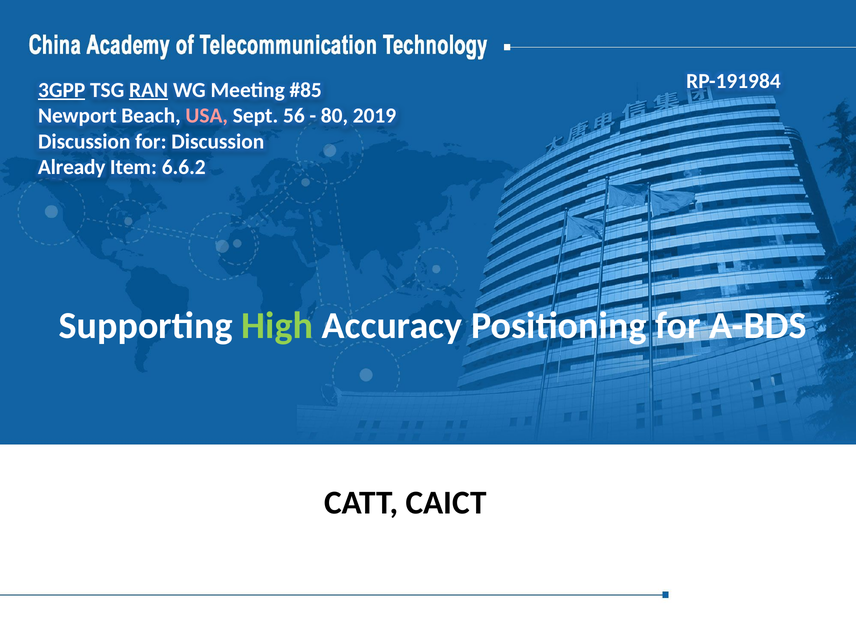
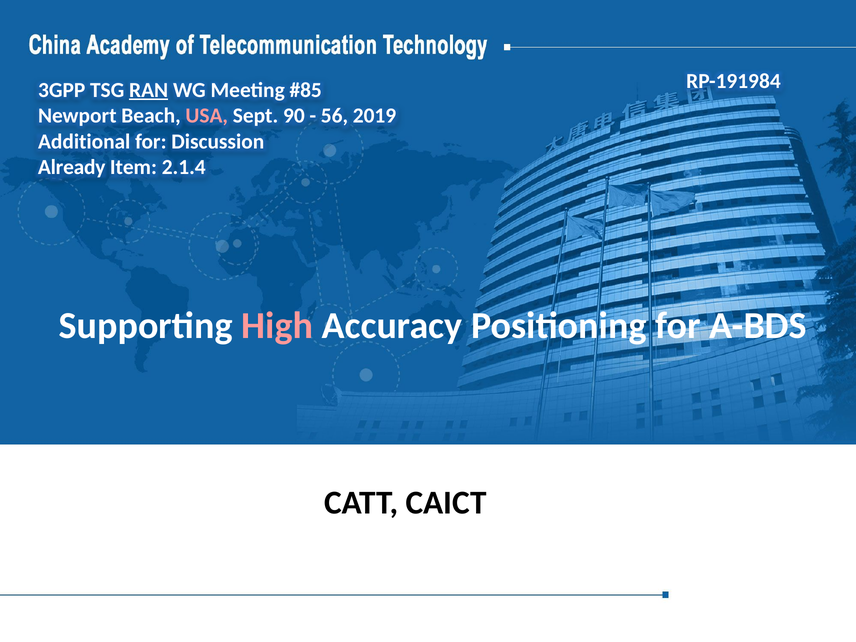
3GPP underline: present -> none (62, 90)
56: 56 -> 90 (294, 116)
80: 80 -> 56 (334, 116)
Discussion: Discussion -> Additional (84, 141)
6.6.2: 6.6.2 -> 2.1.4 (184, 167)
High colour: light green -> pink (277, 326)
